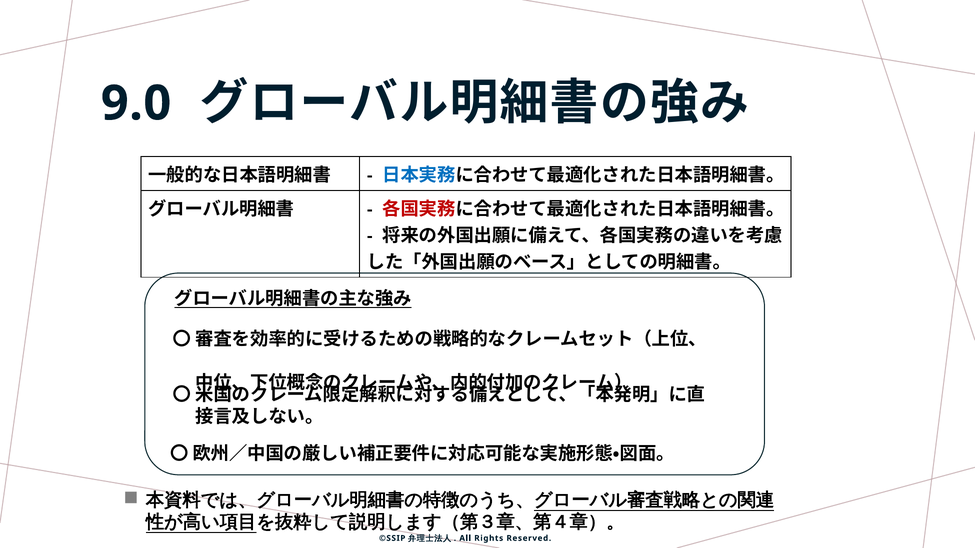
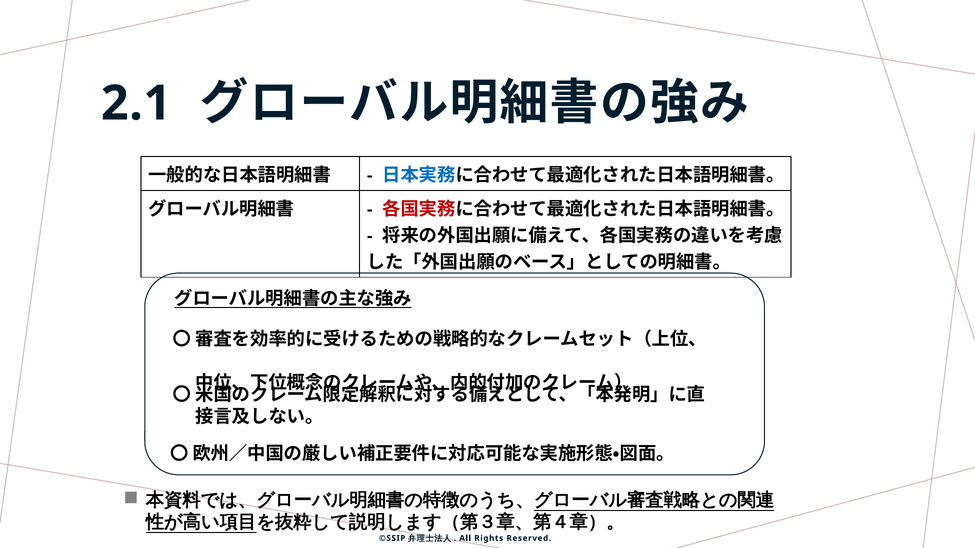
9.0: 9.0 -> 2.1 (136, 104)
